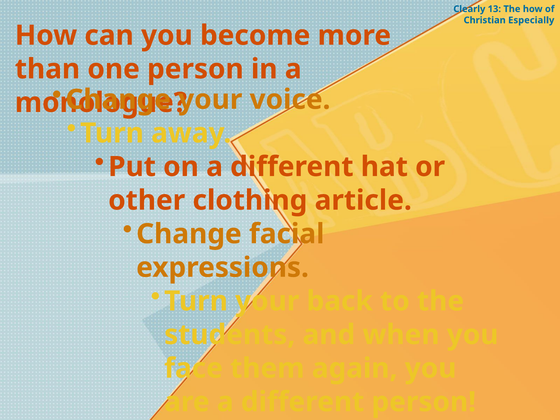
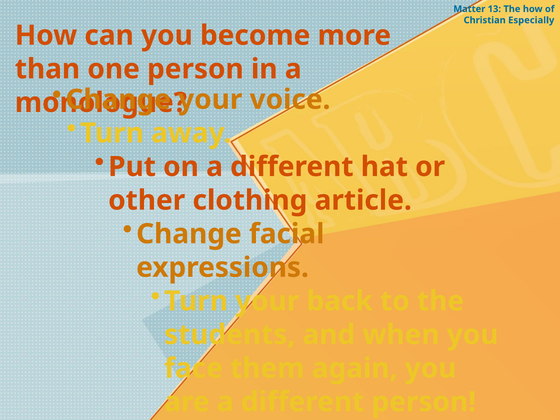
Clearly: Clearly -> Matter (469, 9)
